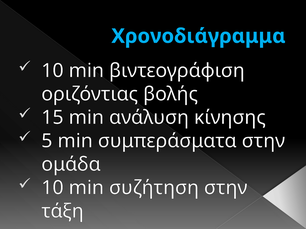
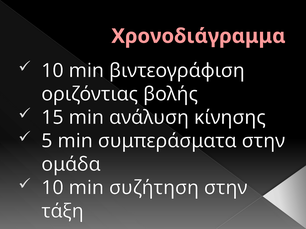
Χρονοδιάγραμμα colour: light blue -> pink (198, 36)
